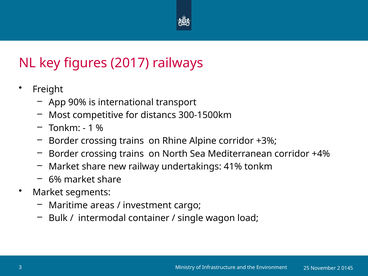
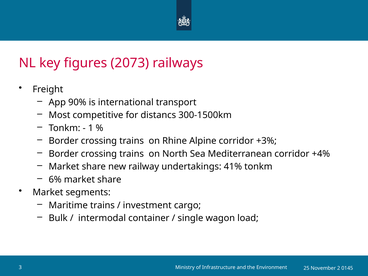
2017: 2017 -> 2073 (130, 63)
Maritime areas: areas -> trains (102, 205)
